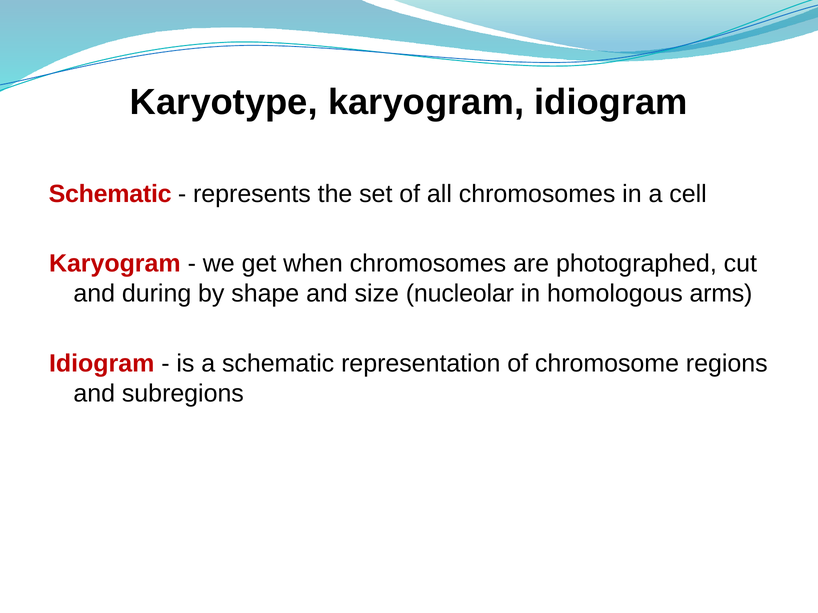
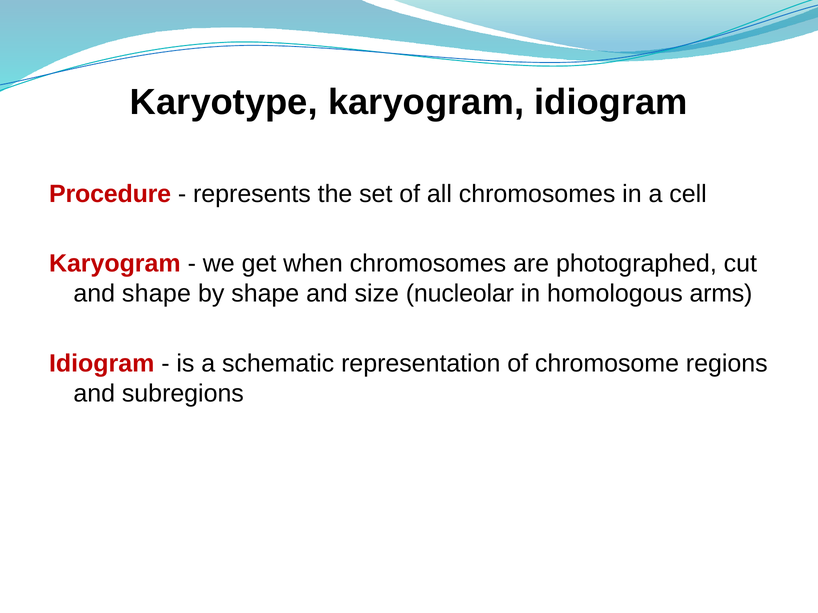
Schematic: Schematic -> Procedure (110, 194)
and during: during -> shape (156, 294)
